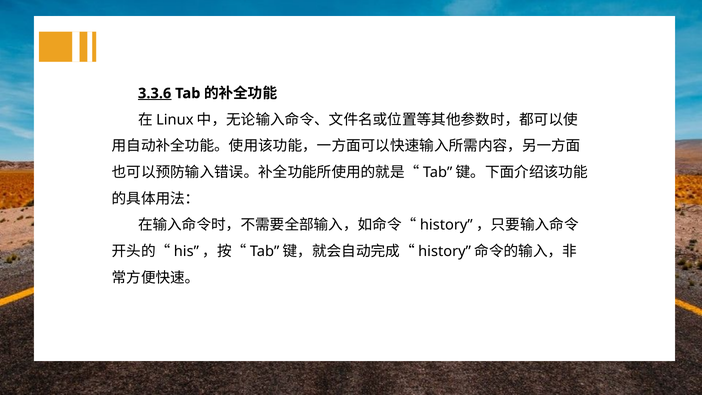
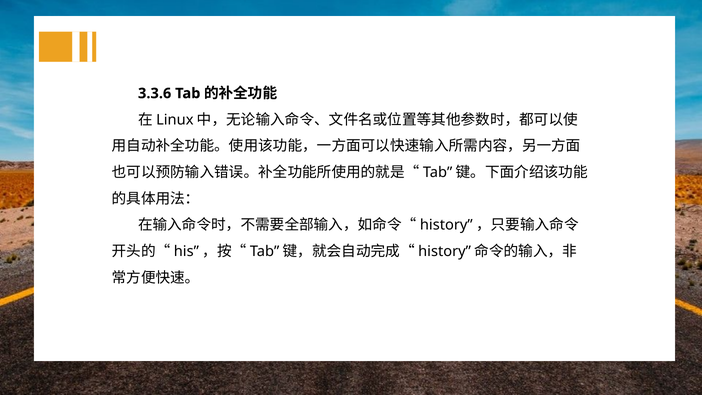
3.3.6 underline: present -> none (155, 93)
